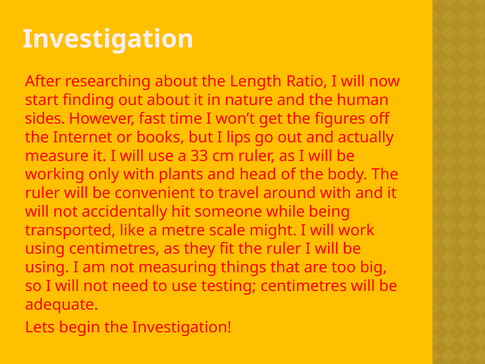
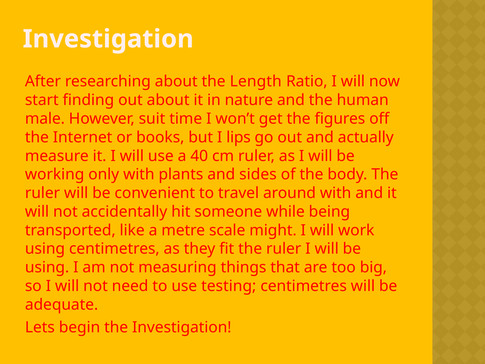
sides: sides -> male (45, 119)
fast: fast -> suit (152, 119)
33: 33 -> 40 (199, 156)
head: head -> sides (258, 174)
